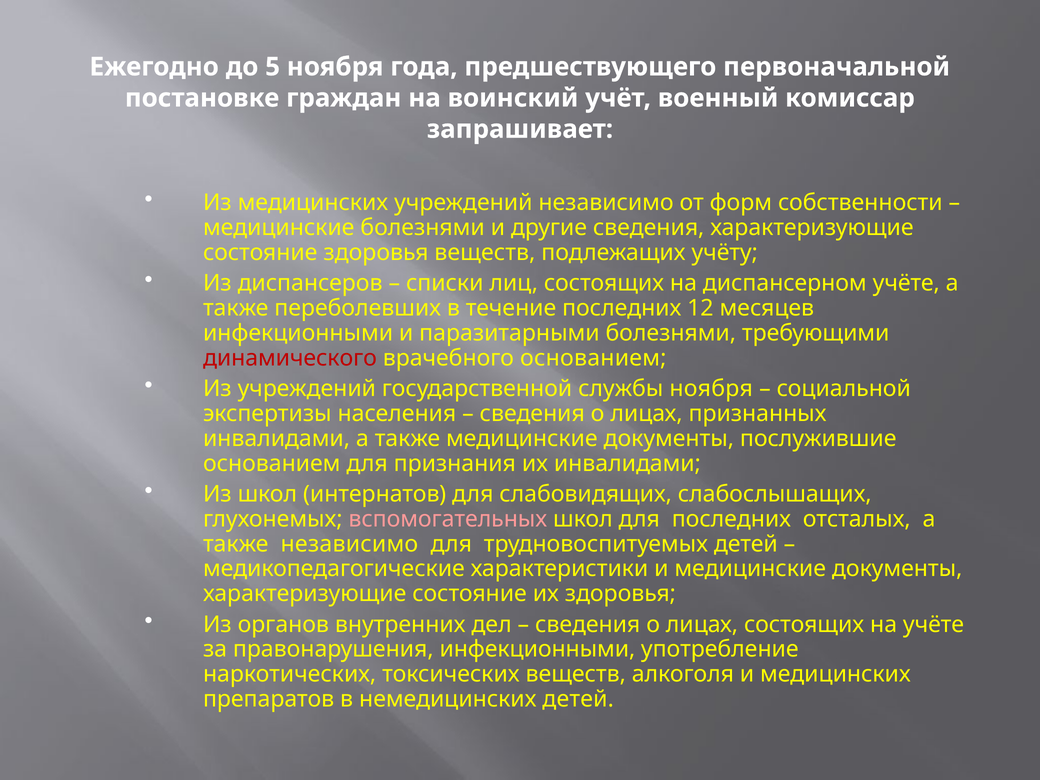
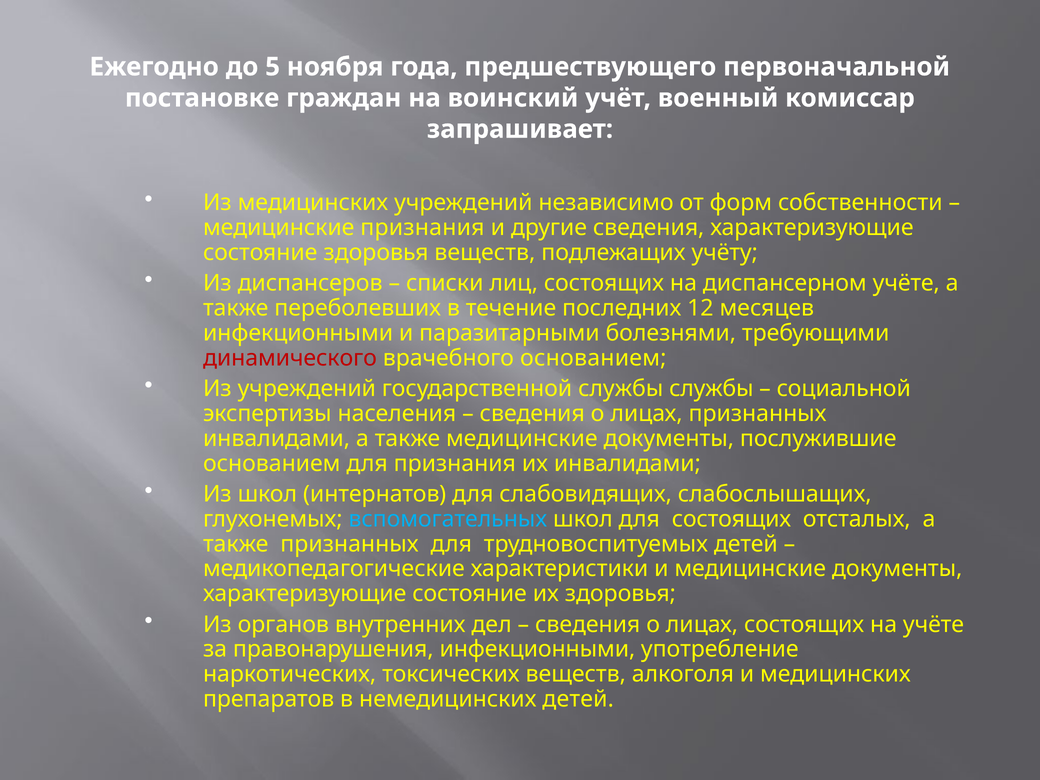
медицинские болезнями: болезнями -> признания (422, 228)
службы ноября: ноября -> службы (711, 389)
вспомогательных colour: pink -> light blue (448, 519)
для последних: последних -> состоящих (731, 519)
также независимо: независимо -> признанных (350, 544)
